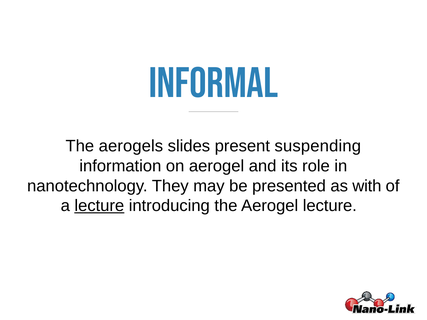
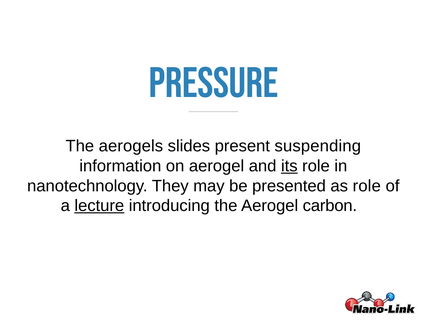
Informal: Informal -> Pressure (214, 83)
its underline: none -> present (289, 166)
as with: with -> role (367, 186)
Aerogel lecture: lecture -> carbon (330, 206)
